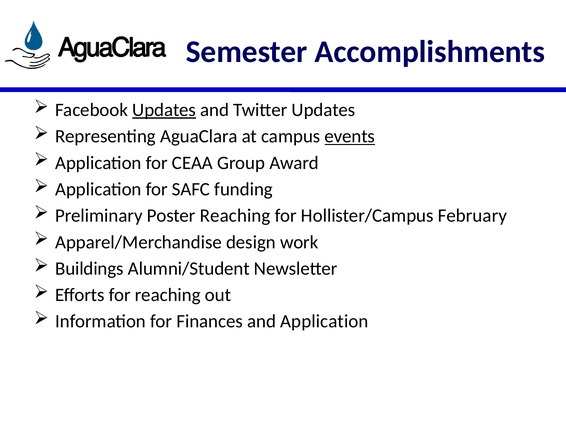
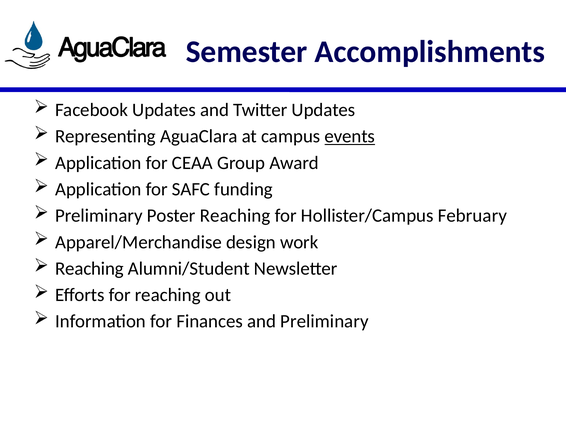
Updates underline: present -> none (164, 110)
Buildings: Buildings -> Reaching (89, 268)
and Application: Application -> Preliminary (324, 321)
